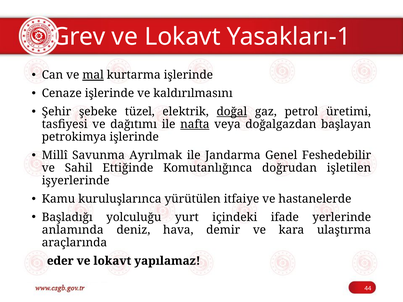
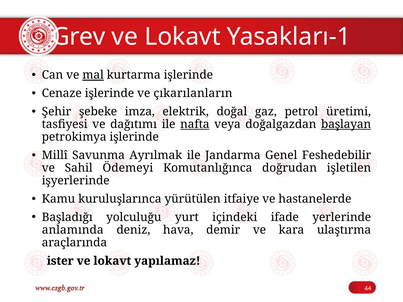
kaldırılmasını: kaldırılmasını -> çıkarılanların (193, 93)
tüzel: tüzel -> imza (140, 112)
doğal underline: present -> none (232, 112)
başlayan underline: none -> present (346, 124)
Ettiğinde: Ettiğinde -> Ödemeyi (128, 168)
eder: eder -> ister (60, 261)
